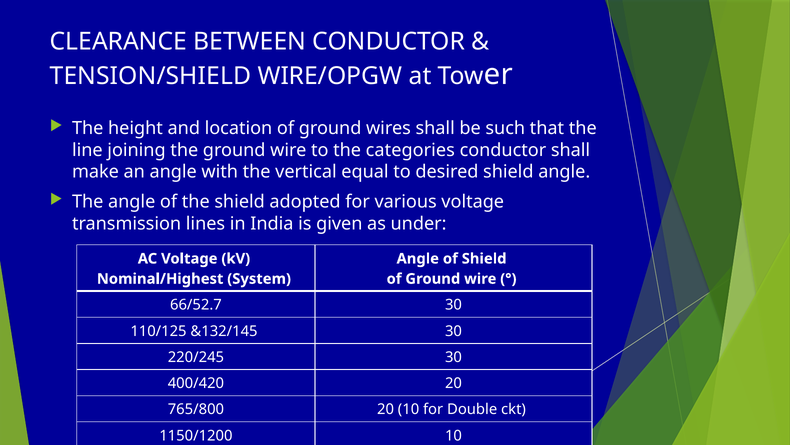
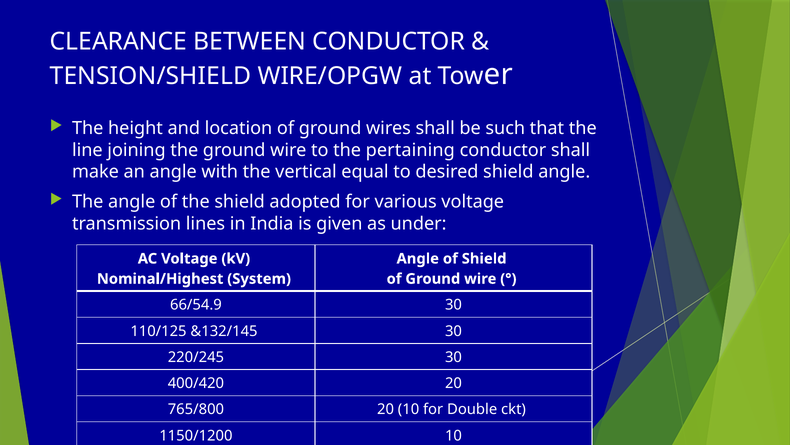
categories: categories -> pertaining (410, 150)
66/52.7: 66/52.7 -> 66/54.9 (196, 305)
